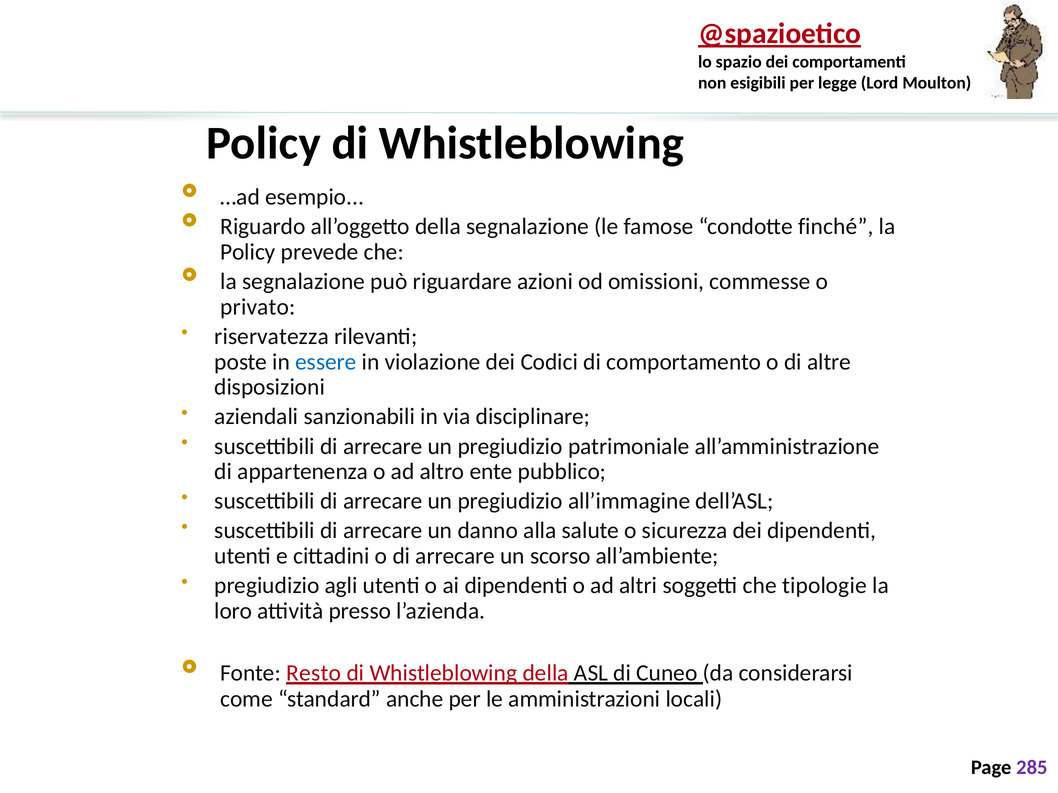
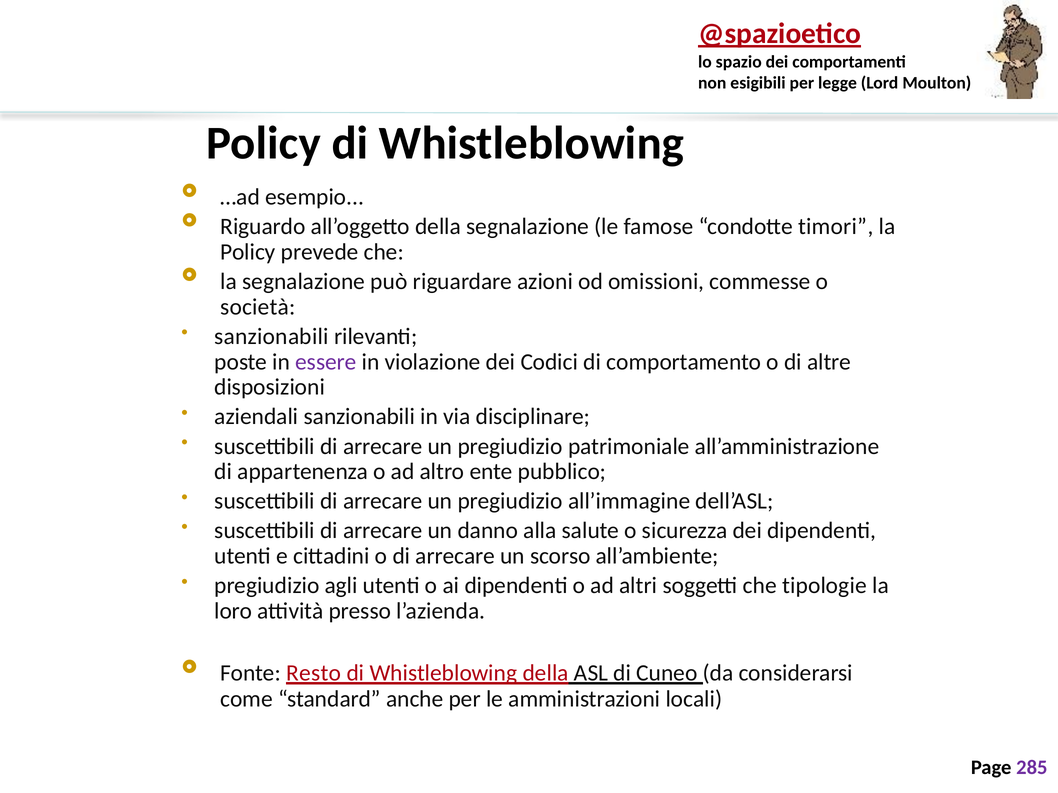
finché: finché -> timori (836, 227)
privato: privato -> società (258, 307)
riservatezza: riservatezza -> sanzionabili (271, 337)
essere colour: blue -> purple (326, 362)
